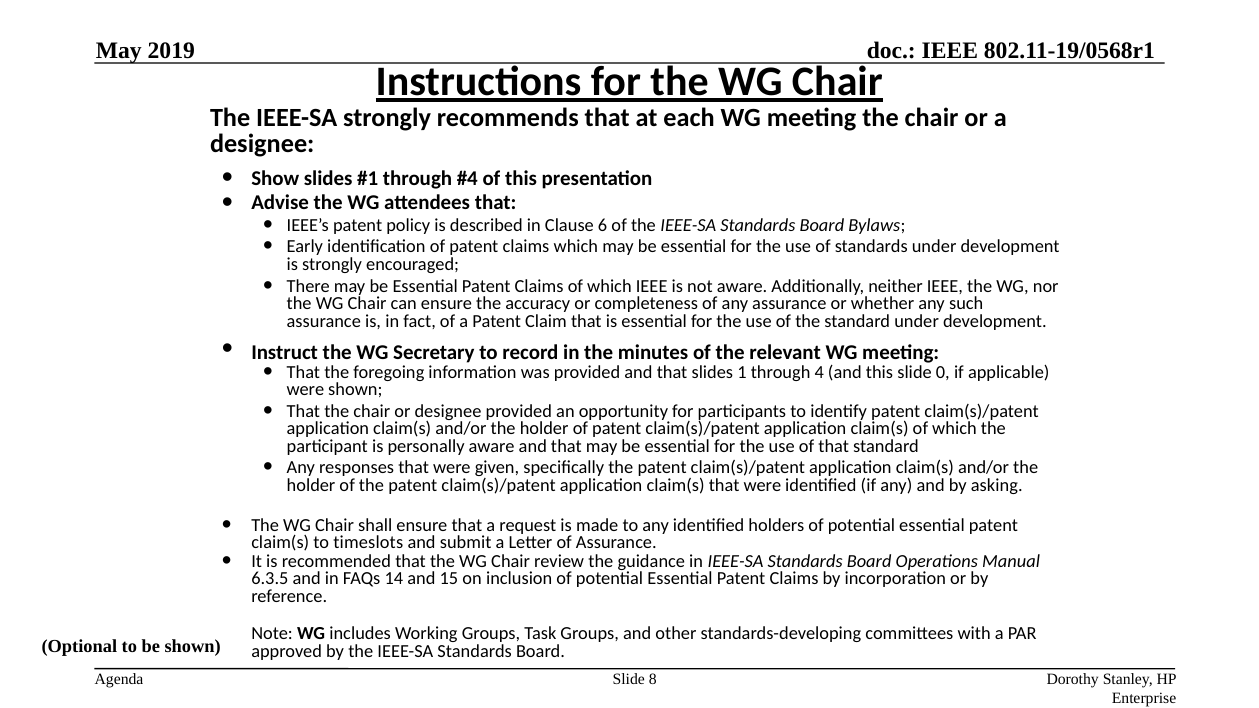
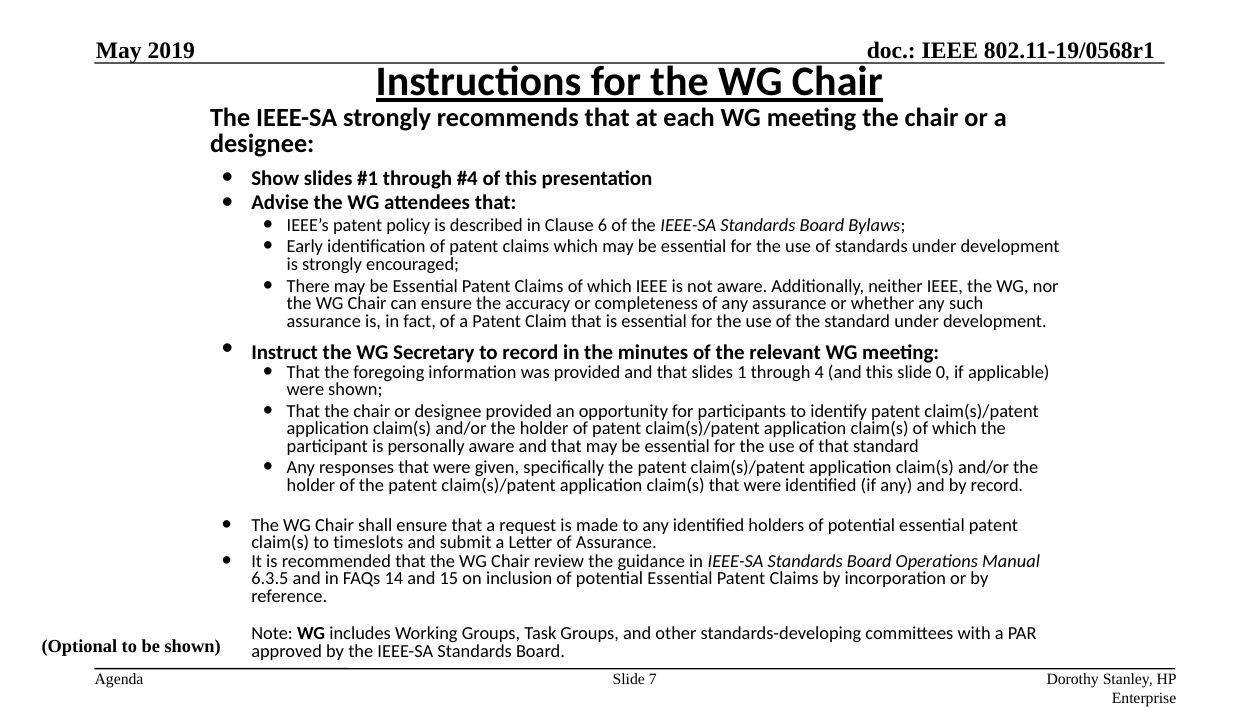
by asking: asking -> record (997, 485)
8: 8 -> 7 (653, 679)
